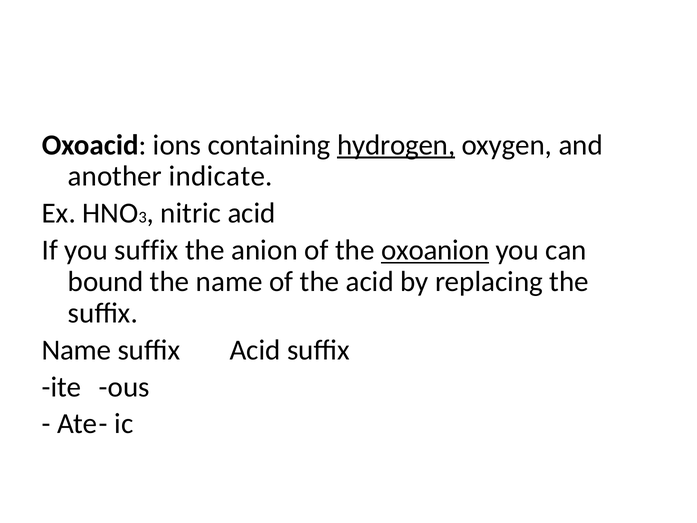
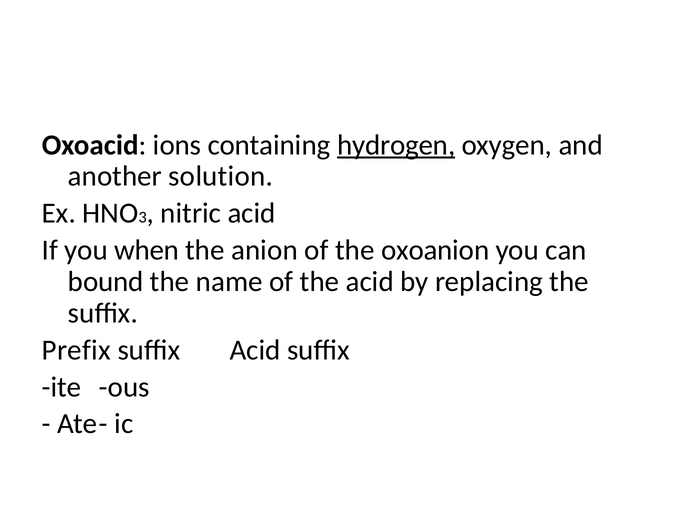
indicate: indicate -> solution (221, 176)
you suffix: suffix -> when (147, 250)
oxoanion underline: present -> none (435, 250)
Name: Name -> Prefix (76, 350)
